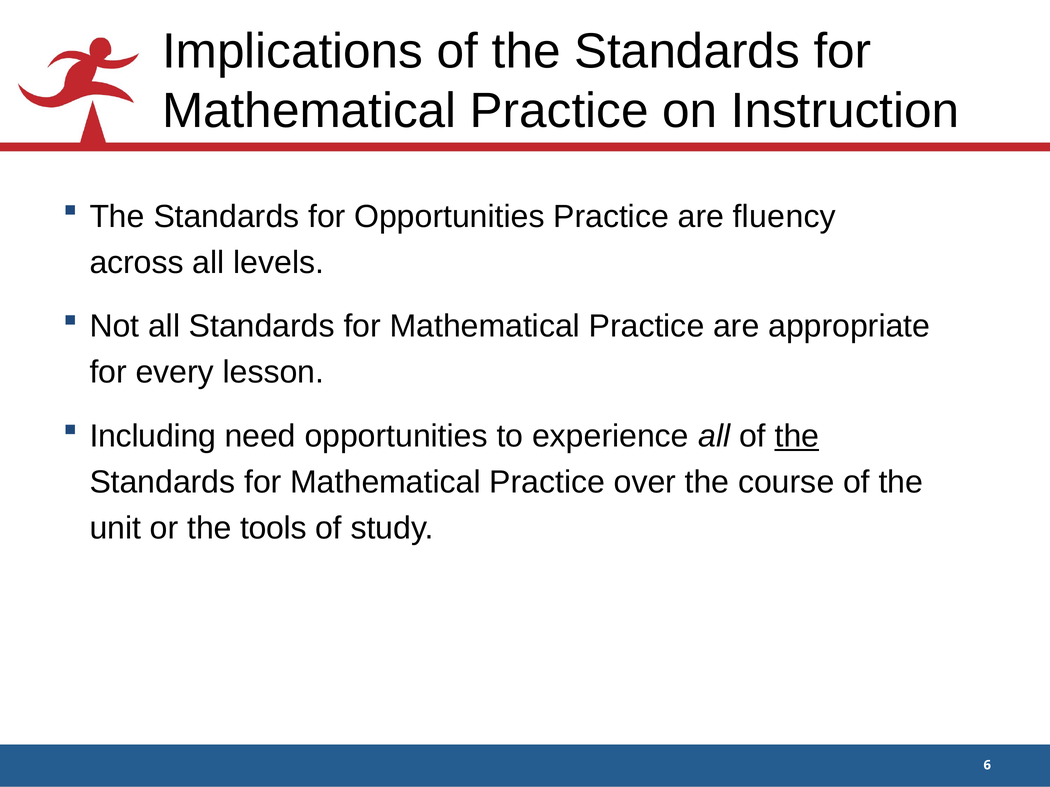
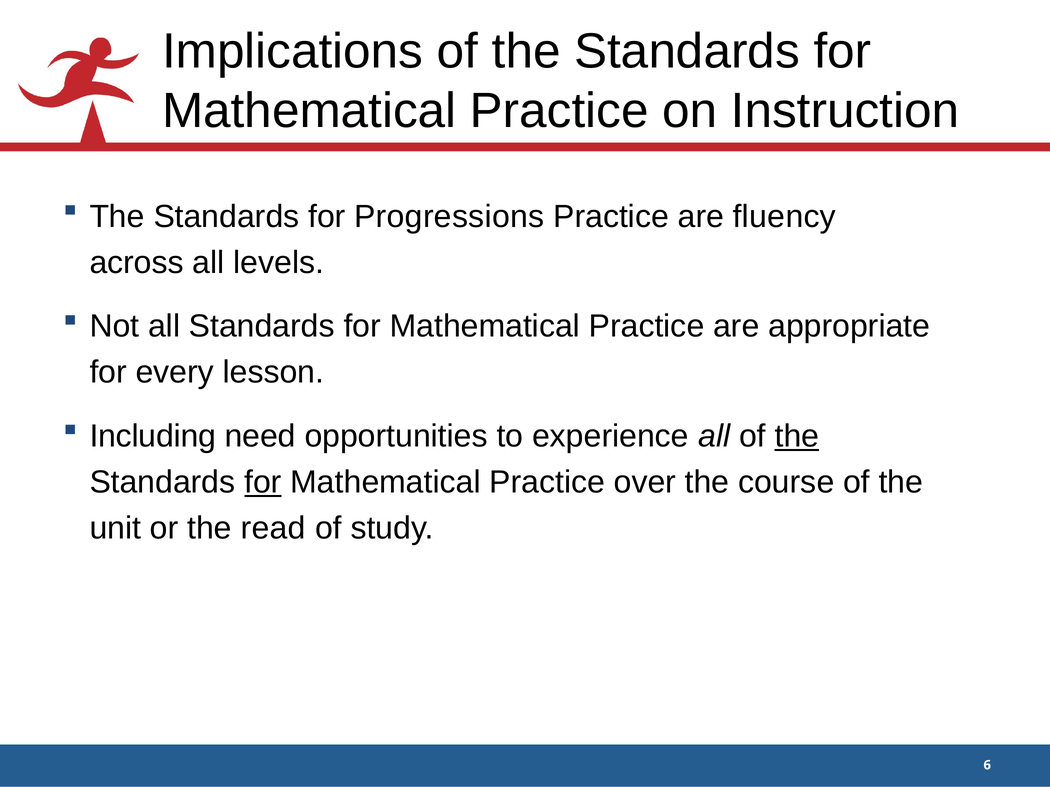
for Opportunities: Opportunities -> Progressions (449, 217)
for underline: none -> present (263, 482)
tools: tools -> read (273, 529)
